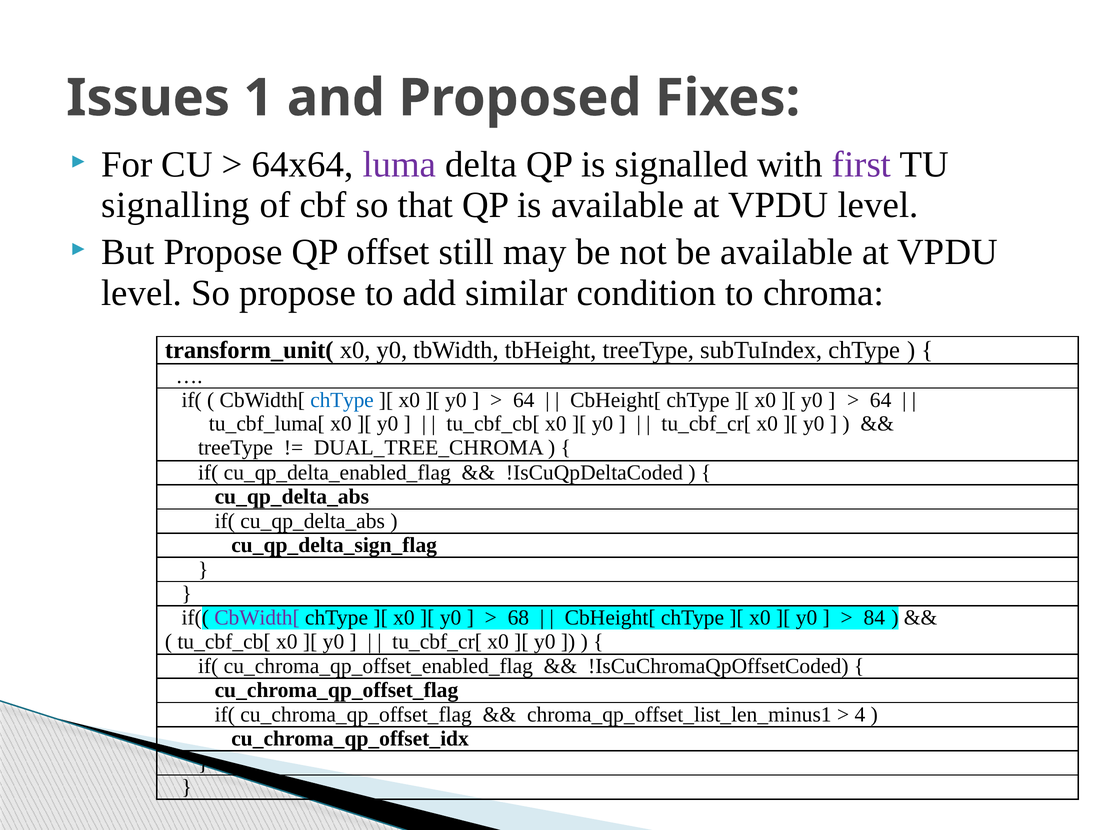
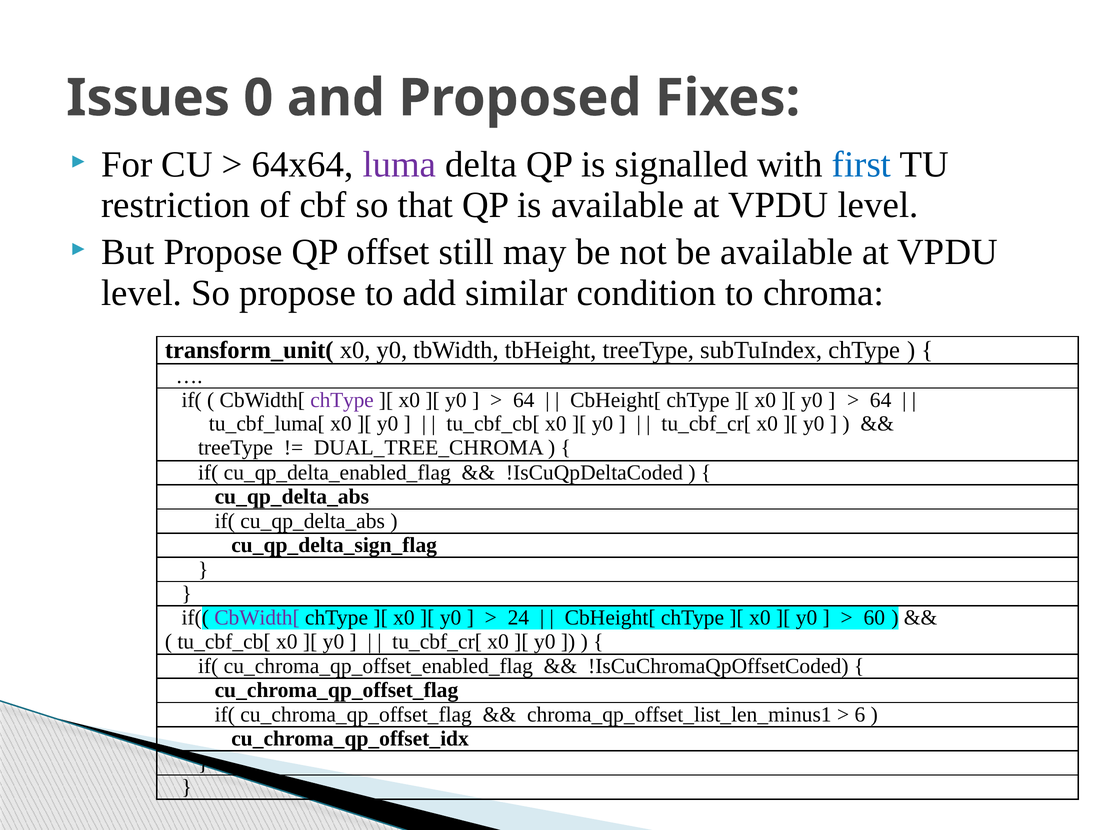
1: 1 -> 0 (258, 98)
first colour: purple -> blue (862, 164)
signalling: signalling -> restriction (176, 205)
chType colour: blue -> purple (342, 400)
68: 68 -> 24 (518, 617)
84: 84 -> 60 (874, 617)
4: 4 -> 6 (860, 714)
